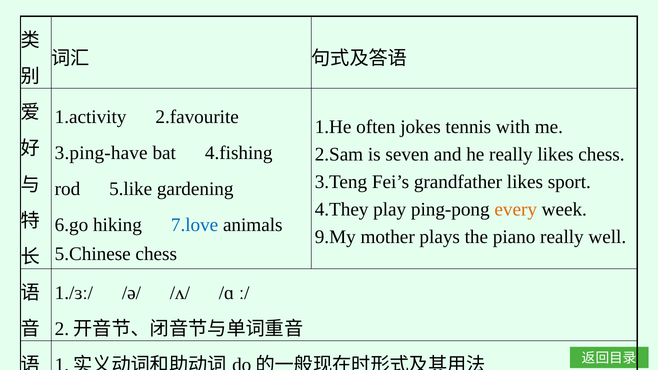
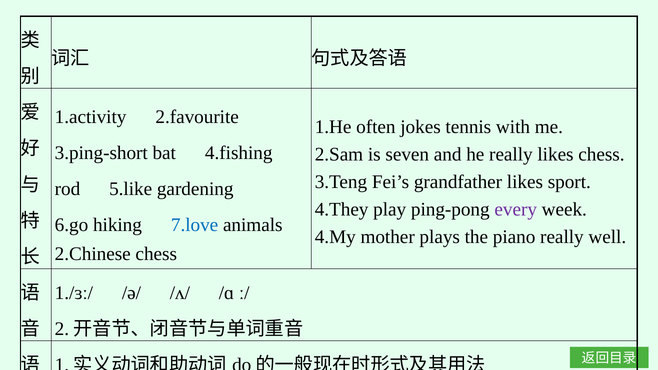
3.ping-have: 3.ping-have -> 3.ping-short (101, 153)
every colour: orange -> purple (516, 210)
9.My: 9.My -> 4.My (335, 237)
5.Chinese: 5.Chinese -> 2.Chinese (93, 254)
